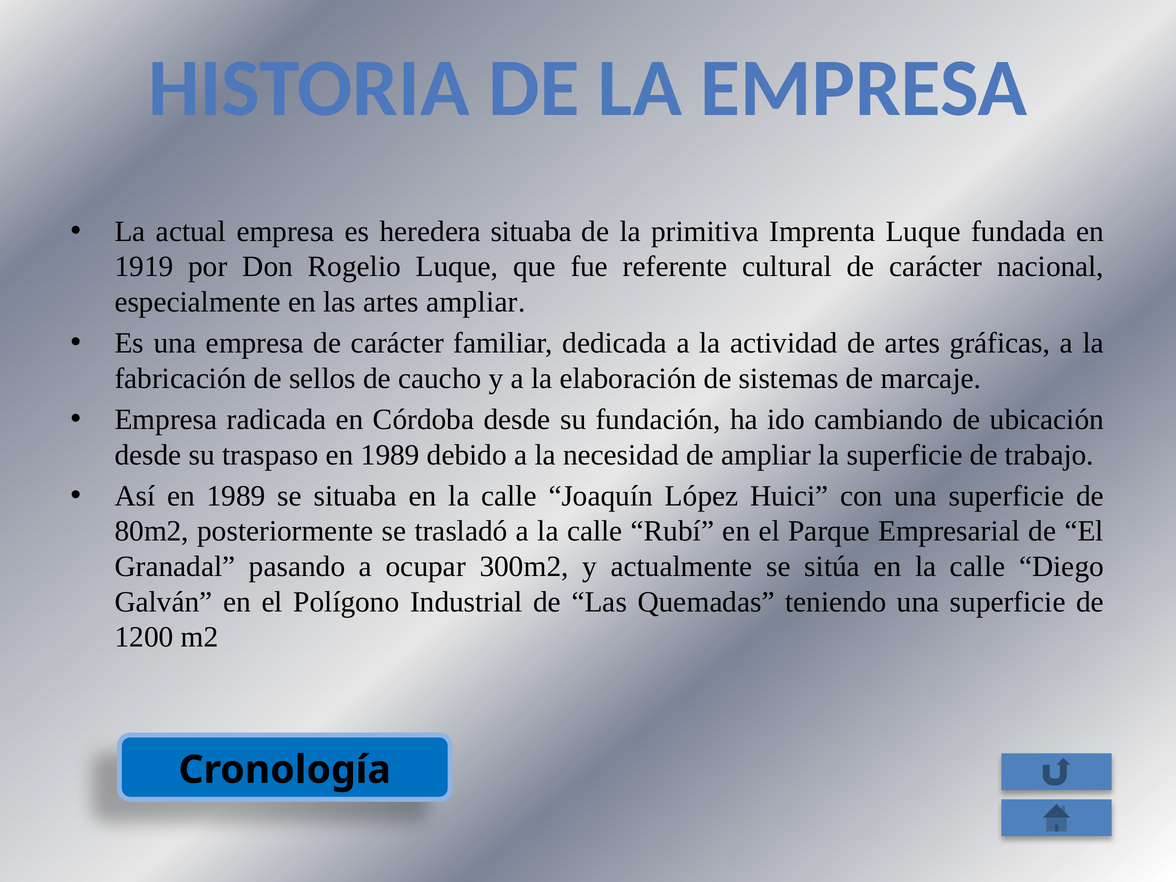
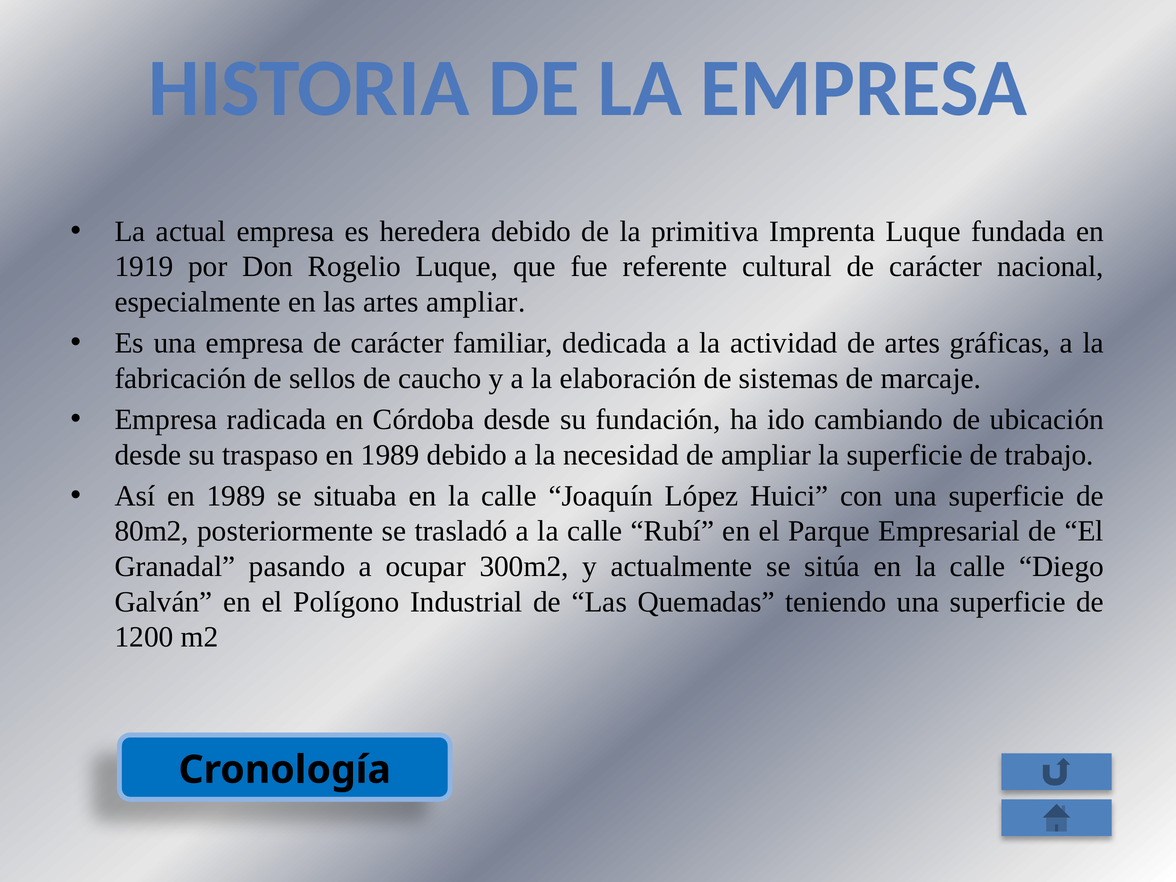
heredera situaba: situaba -> debido (531, 231)
